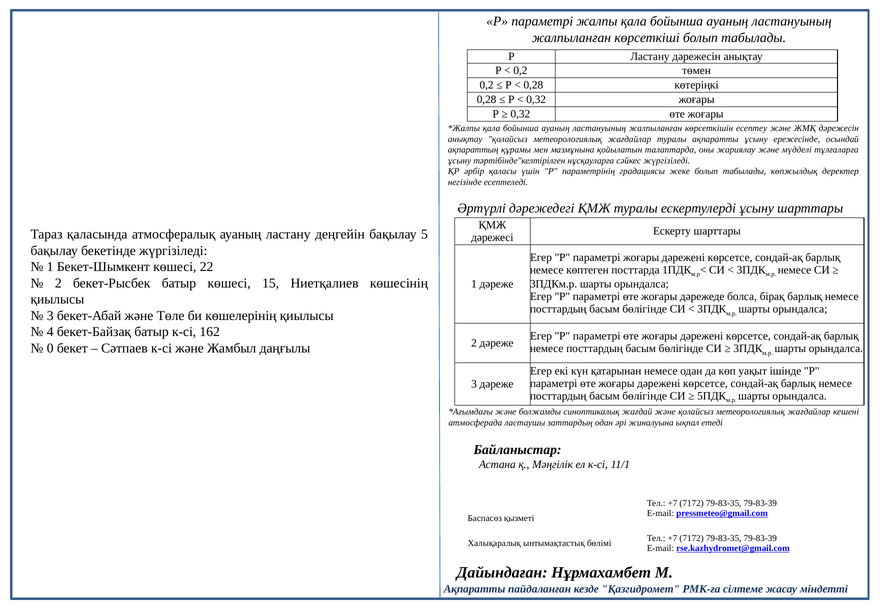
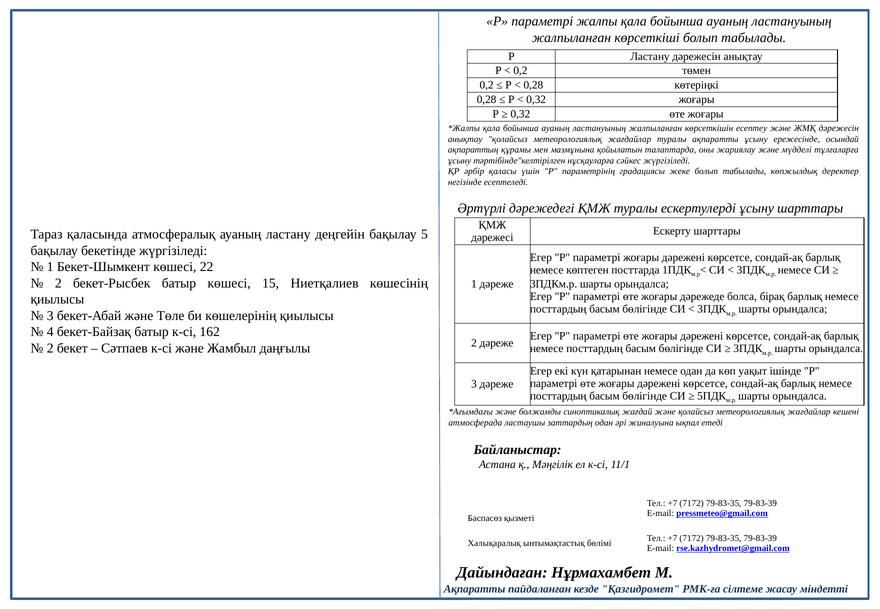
0: 0 -> 2 (50, 348)
